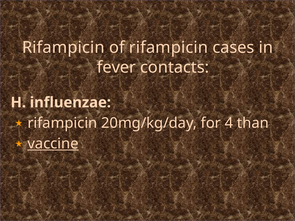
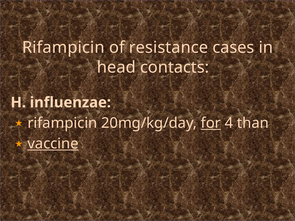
of rifampicin: rifampicin -> resistance (169, 48)
fever: fever -> head (116, 67)
for underline: none -> present (211, 123)
